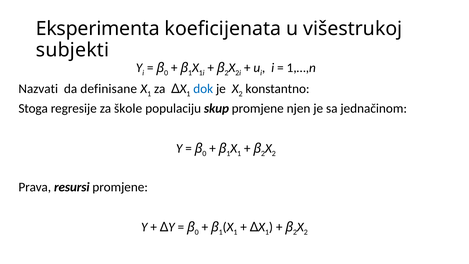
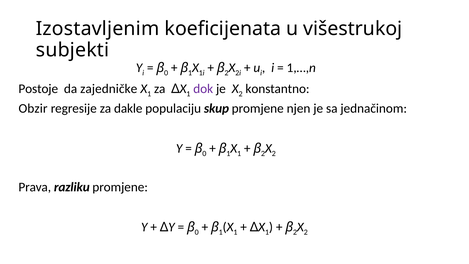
Eksperimenta: Eksperimenta -> Izostavljenim (98, 29)
Nazvati: Nazvati -> Postoje (38, 89)
definisane: definisane -> zajedničke (109, 89)
dok colour: blue -> purple (203, 89)
Stoga: Stoga -> Obzir (33, 108)
škole: škole -> dakle (128, 108)
resursi: resursi -> razliku (72, 187)
